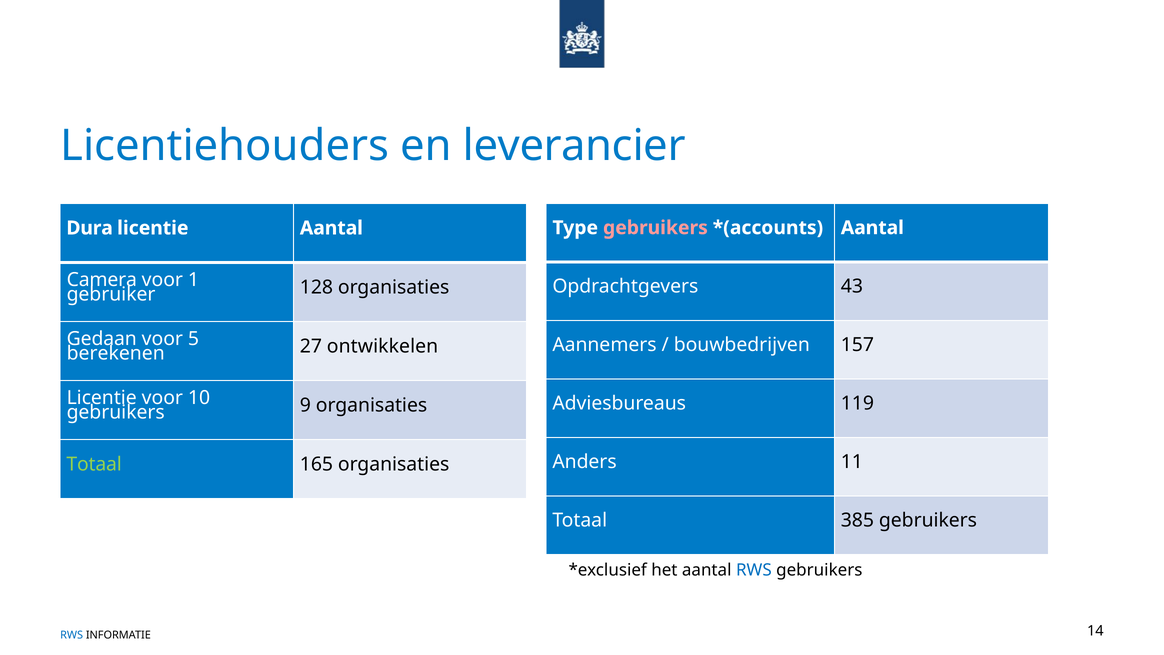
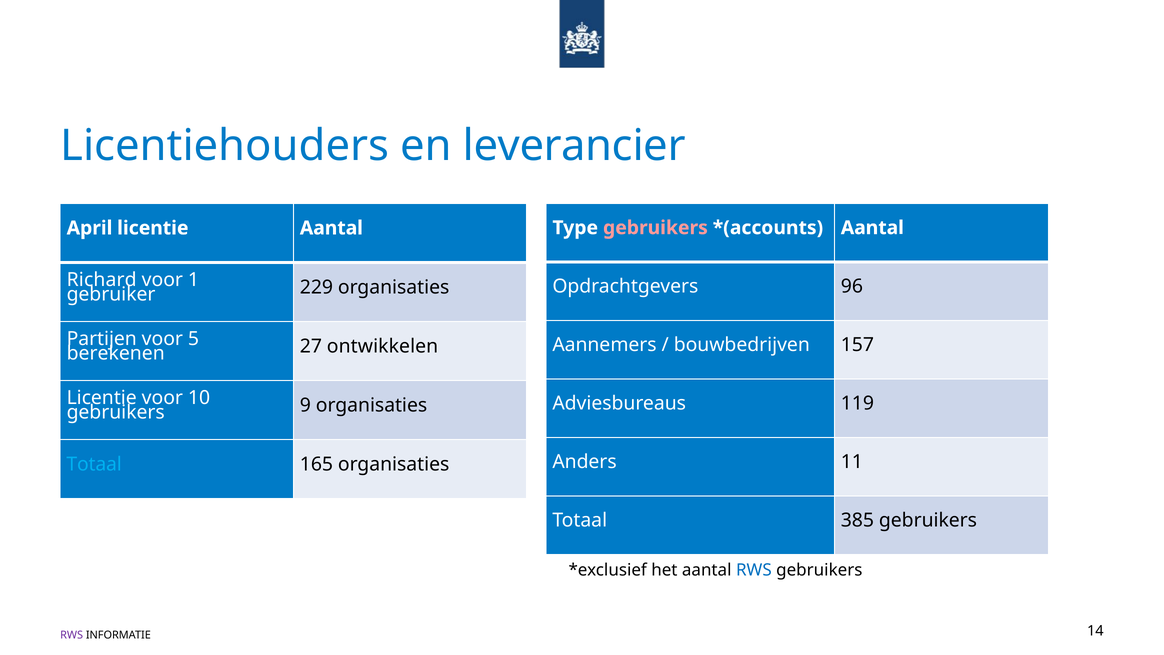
Dura: Dura -> April (90, 228)
Camera: Camera -> Richard (102, 280)
43: 43 -> 96 (852, 286)
128: 128 -> 229 (316, 287)
Gedaan: Gedaan -> Partijen (102, 339)
Totaal colour: light green -> light blue (94, 464)
RWS colour: blue -> purple (72, 635)
